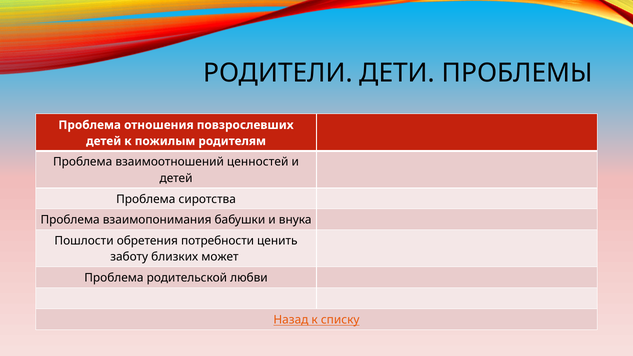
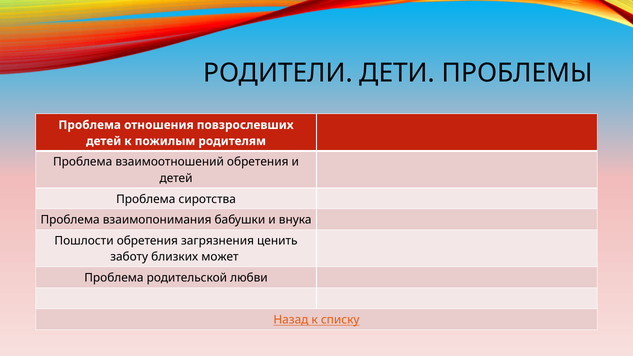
взаимоотношений ценностей: ценностей -> обретения (258, 162)
потребности: потребности -> загрязнения (218, 241)
